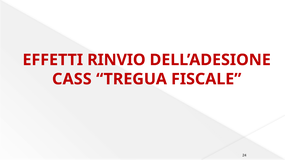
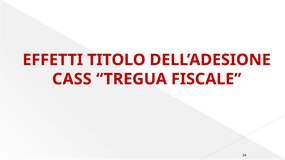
RINVIO: RINVIO -> TITOLO (116, 60)
